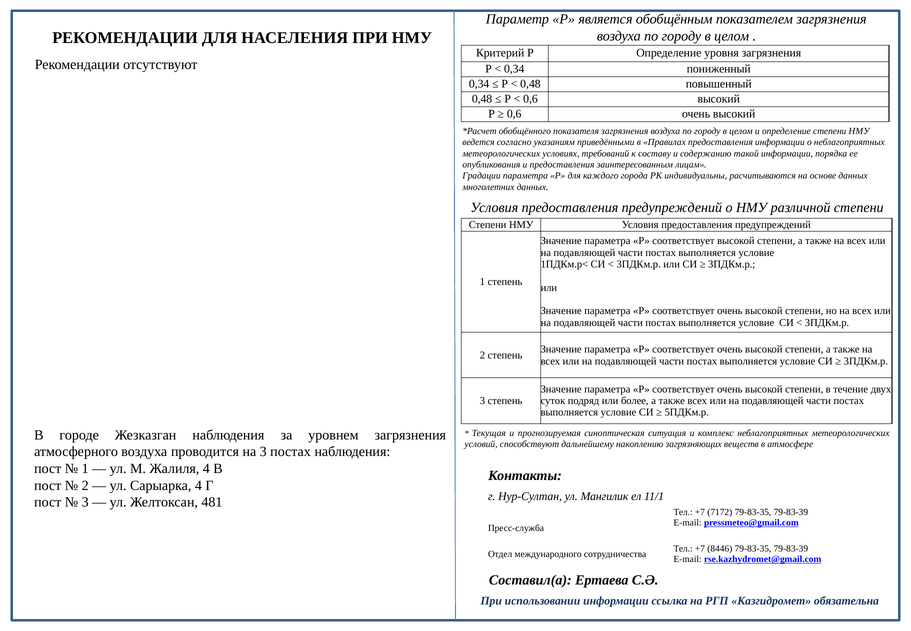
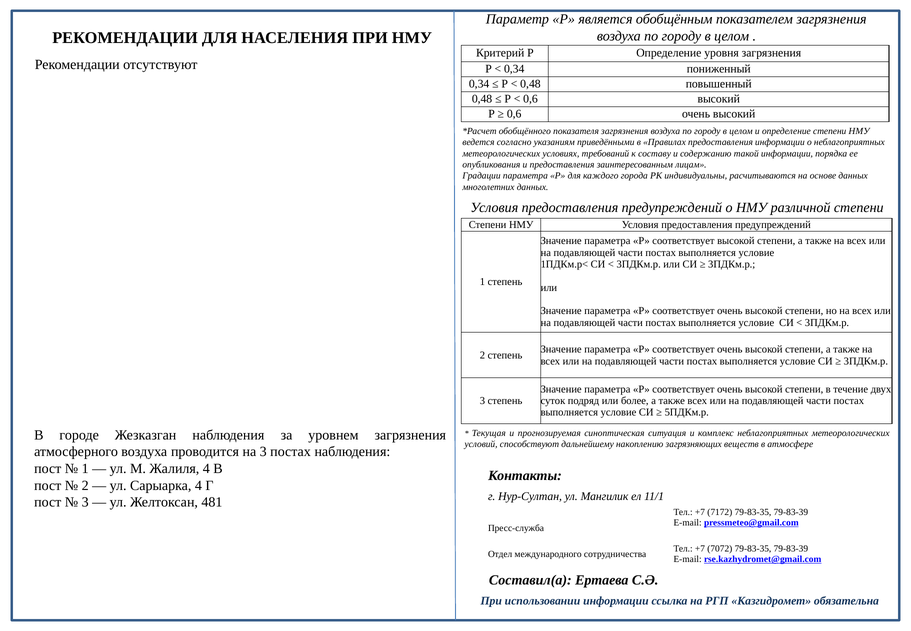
8446: 8446 -> 7072 (720, 549)
